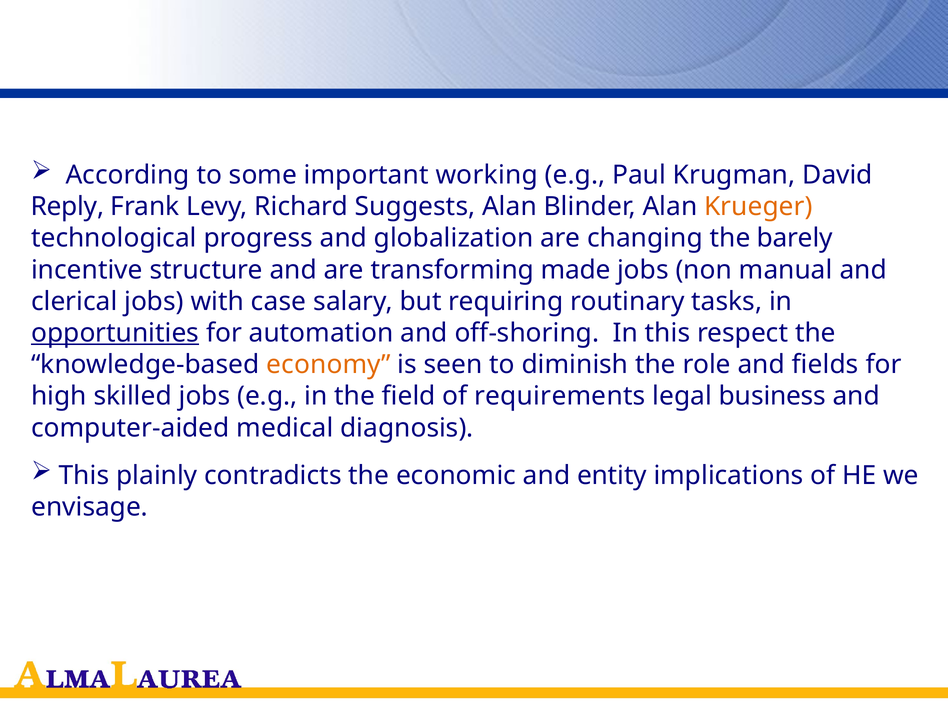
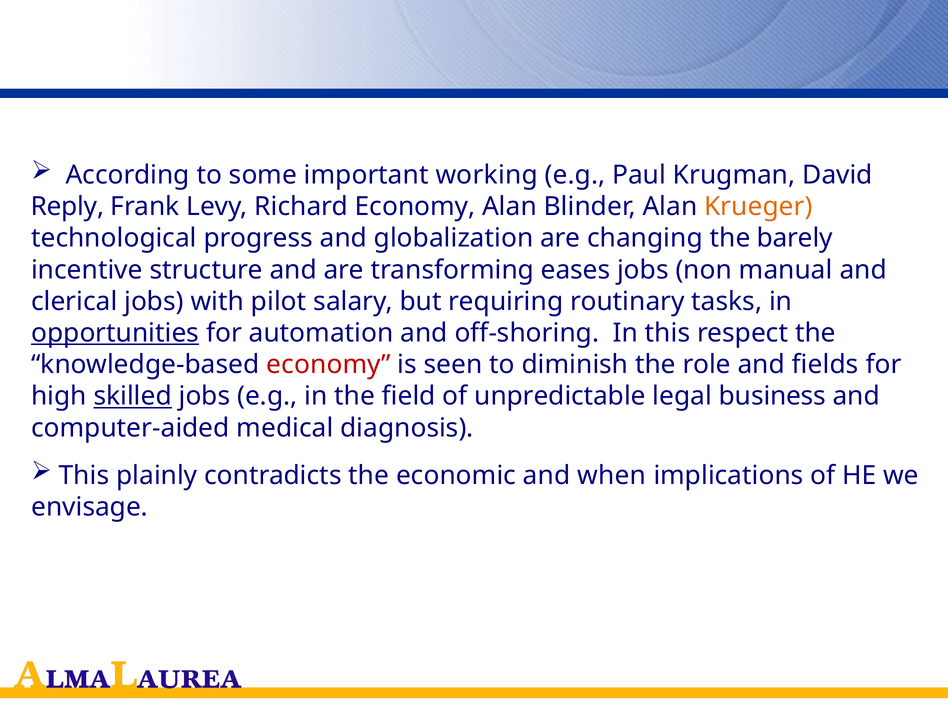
Richard Suggests: Suggests -> Economy (415, 207)
made: made -> eases (576, 270)
case: case -> pilot (279, 301)
economy colour: orange -> red (328, 365)
skilled underline: none -> present (133, 396)
requirements: requirements -> unpredictable (560, 396)
entity: entity -> when (612, 475)
